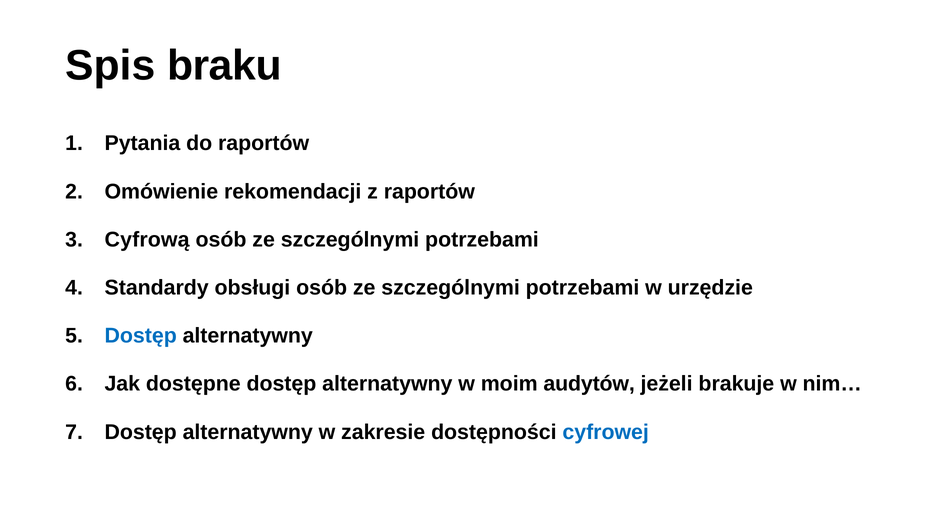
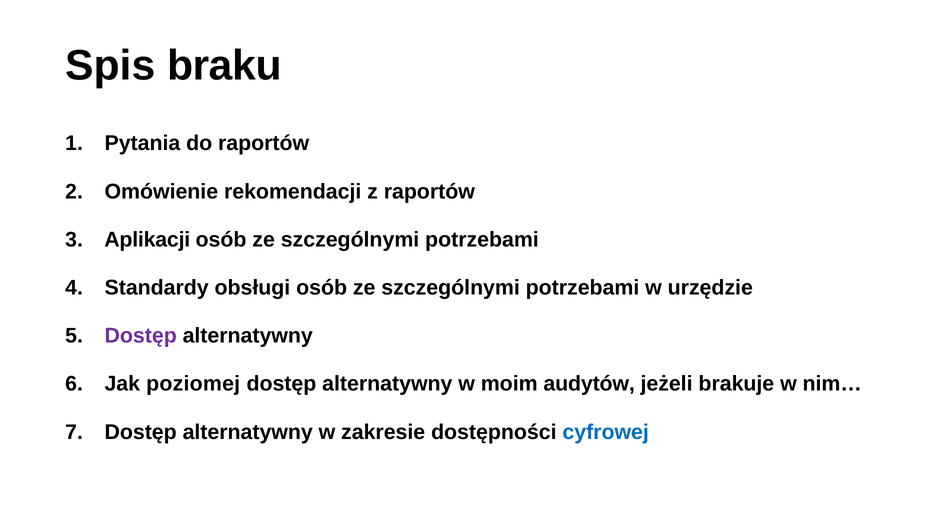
Cyfrową: Cyfrową -> Aplikacji (147, 240)
Dostęp colour: blue -> purple (141, 336)
dostępne: dostępne -> poziomej (193, 384)
